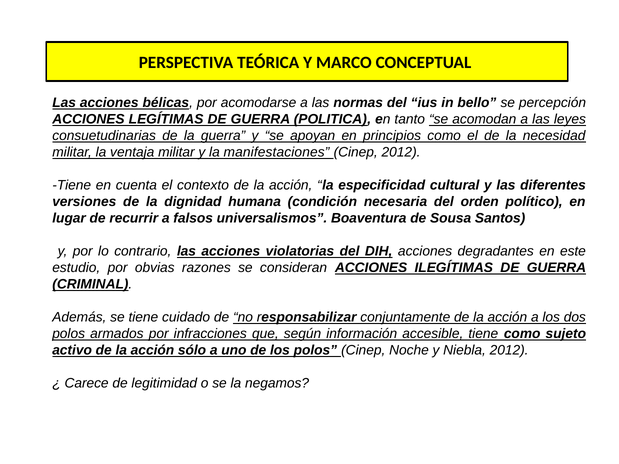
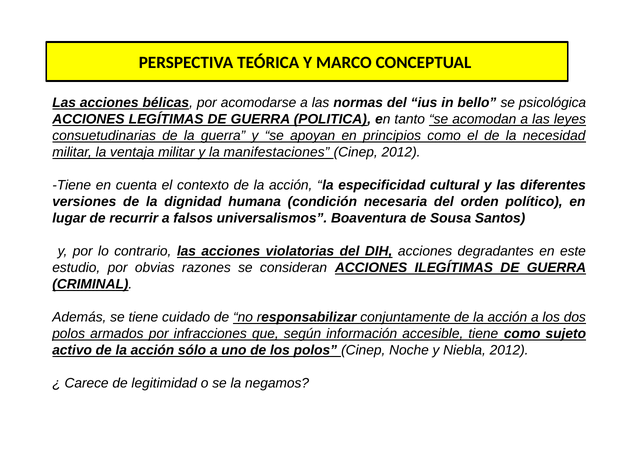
percepción: percepción -> psicológica (553, 103)
